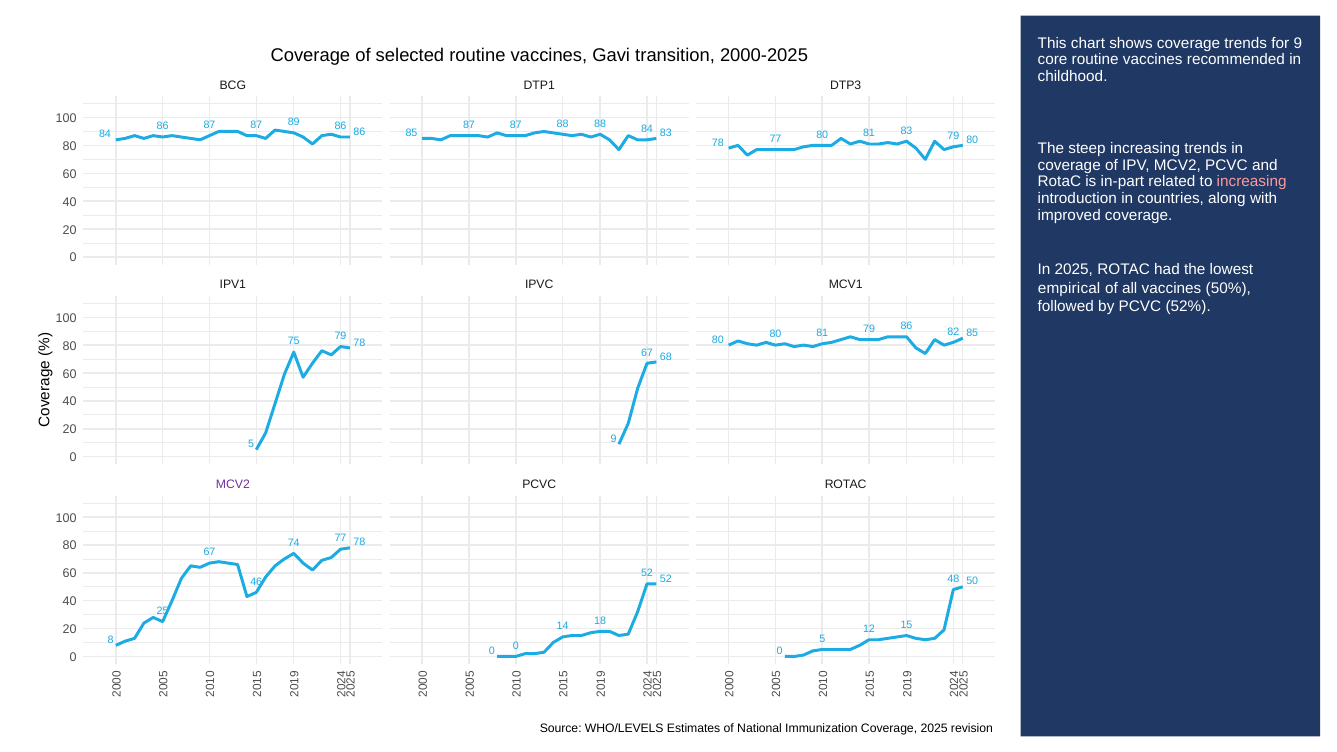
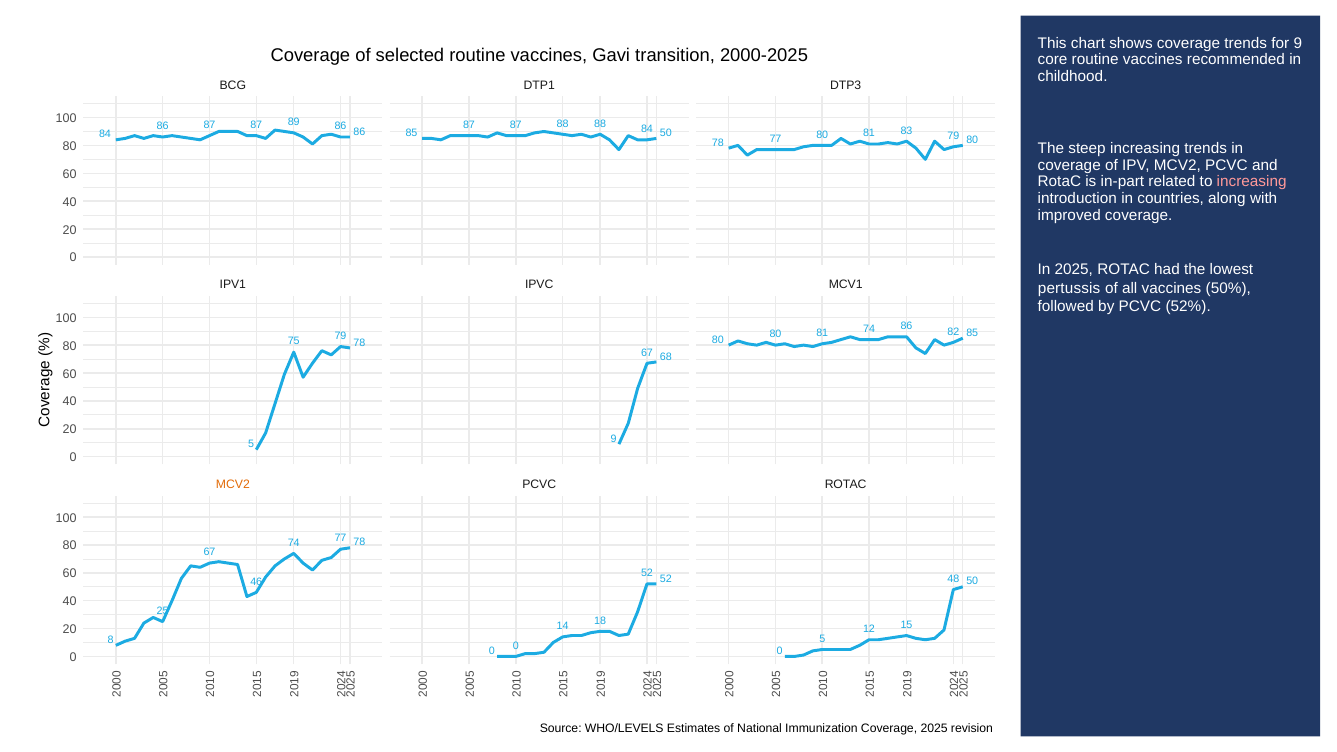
85 83: 83 -> 50 (666, 133)
empirical: empirical -> pertussis (1069, 288)
81 79: 79 -> 74 (869, 329)
MCV2 colour: purple -> orange (233, 485)
